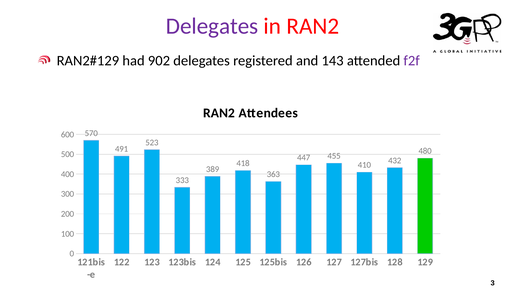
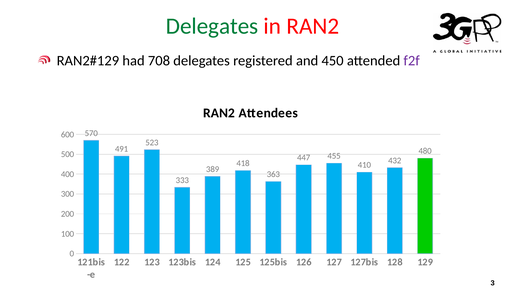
Delegates colour: purple -> green (212, 26)
902: 902 -> 708 (159, 61)
143: 143 -> 450 (333, 61)
